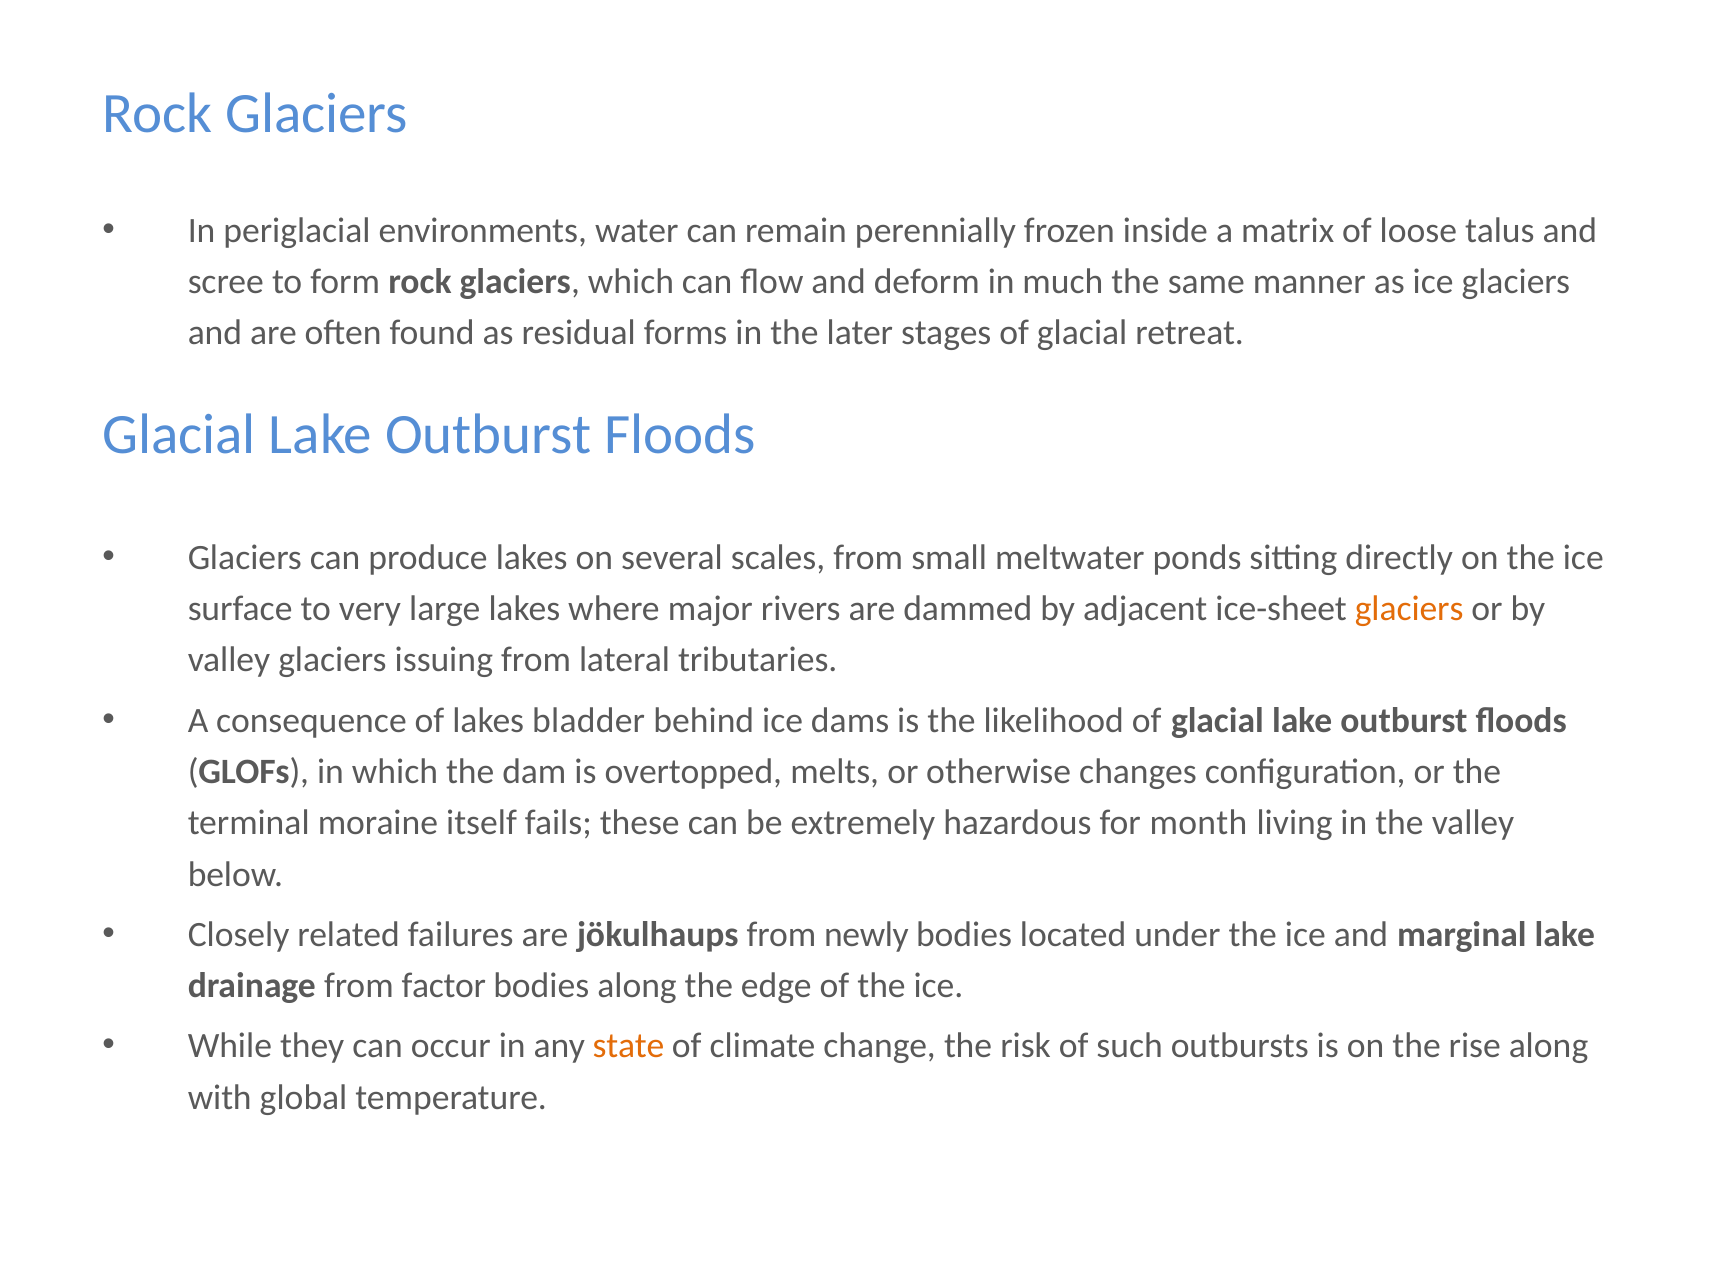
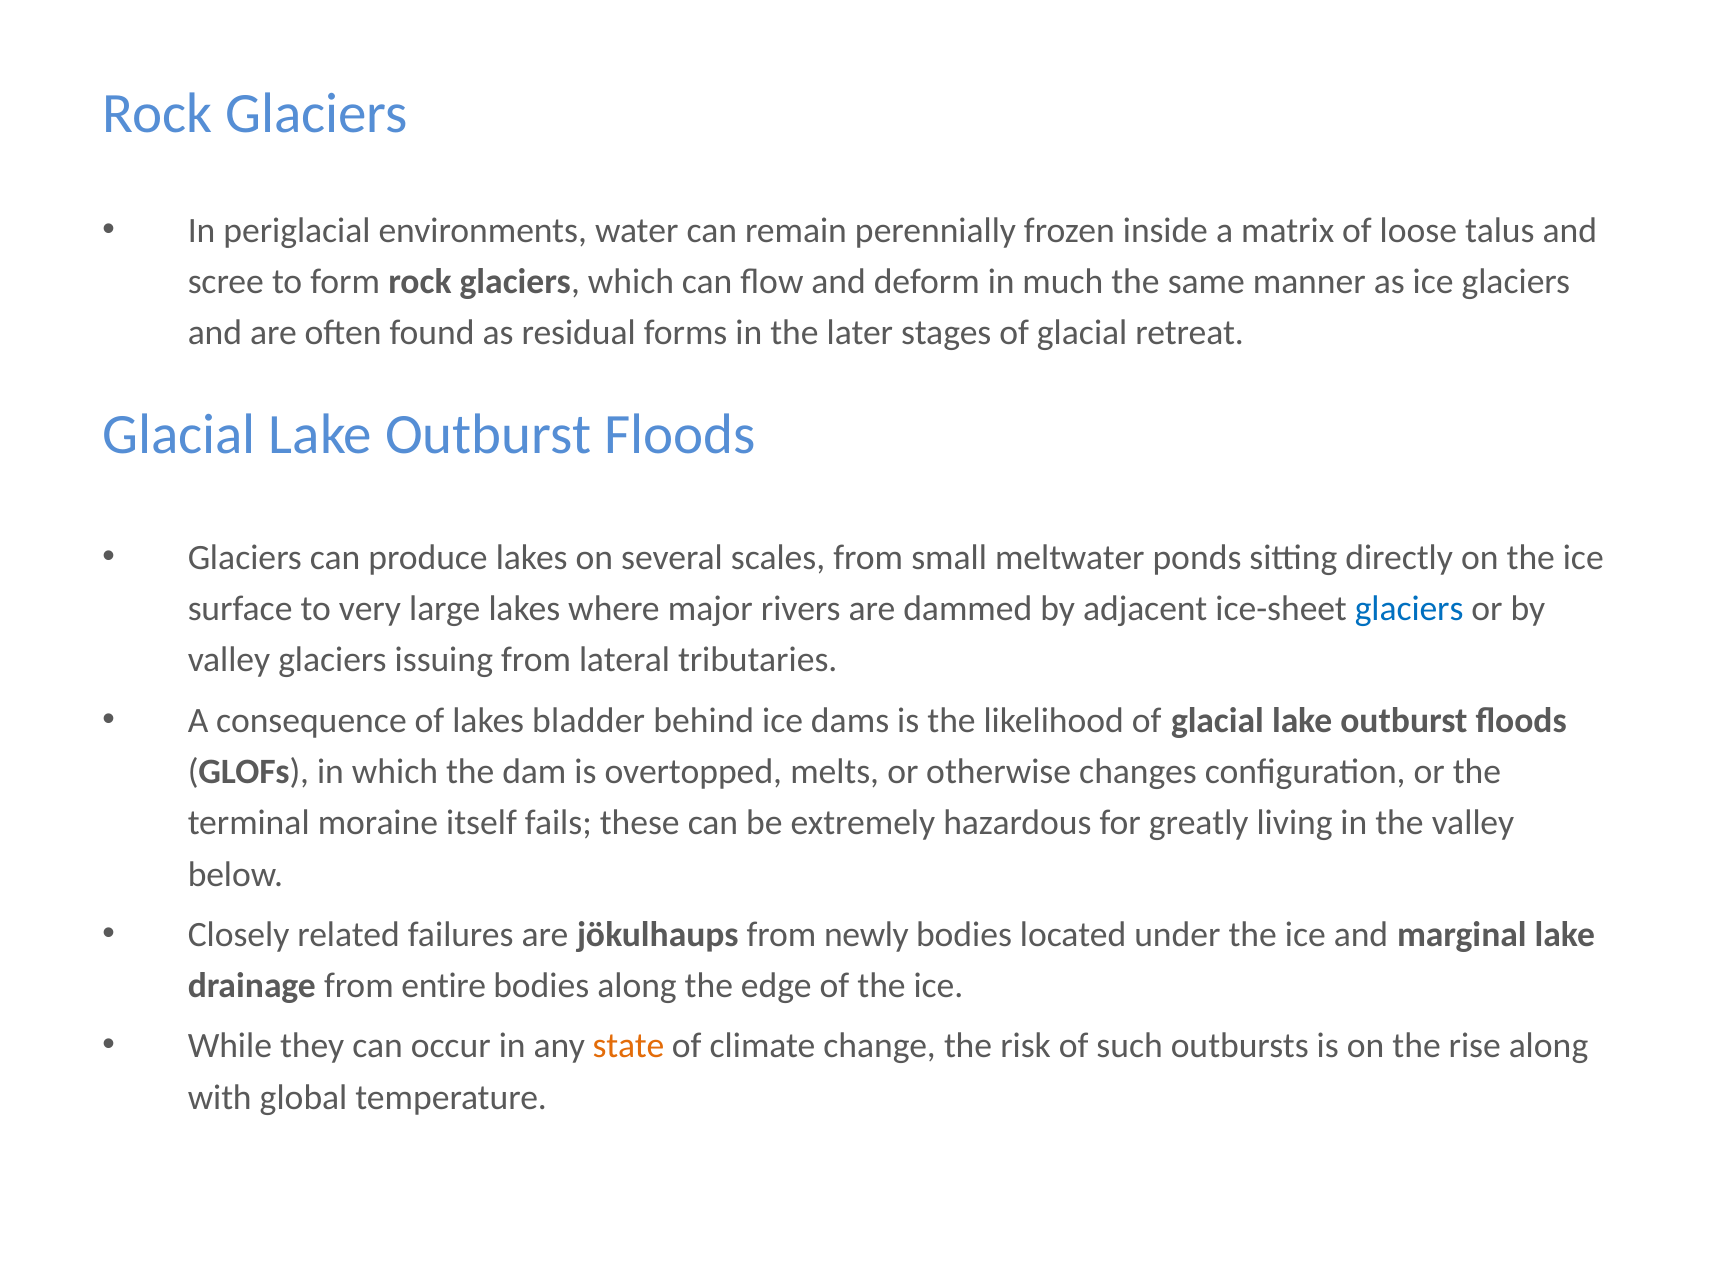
glaciers colour: orange -> blue (1409, 609)
month: month -> greatly (1199, 823)
factor: factor -> entire (444, 986)
